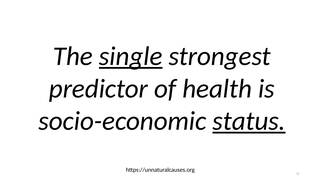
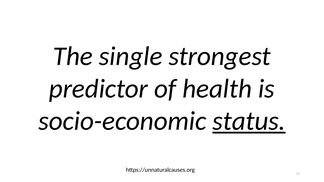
single underline: present -> none (131, 56)
